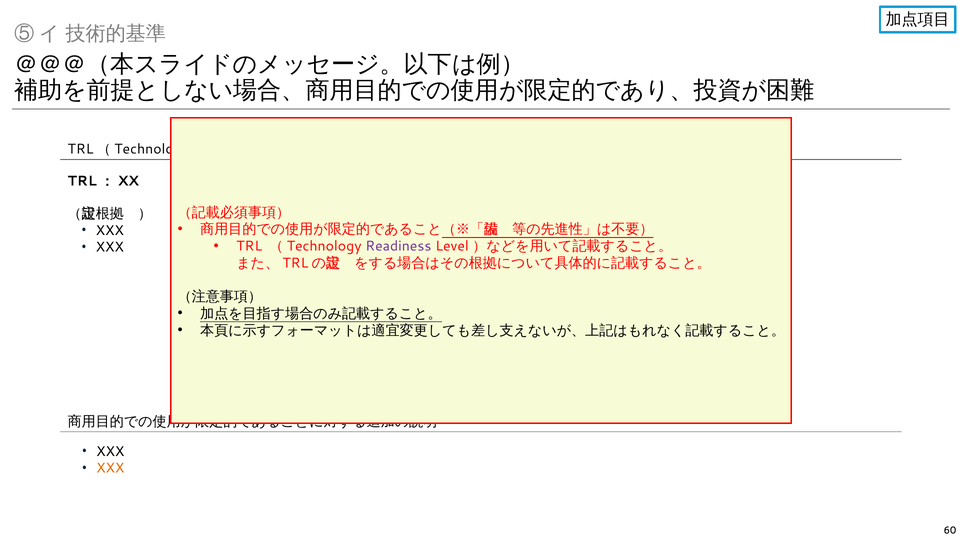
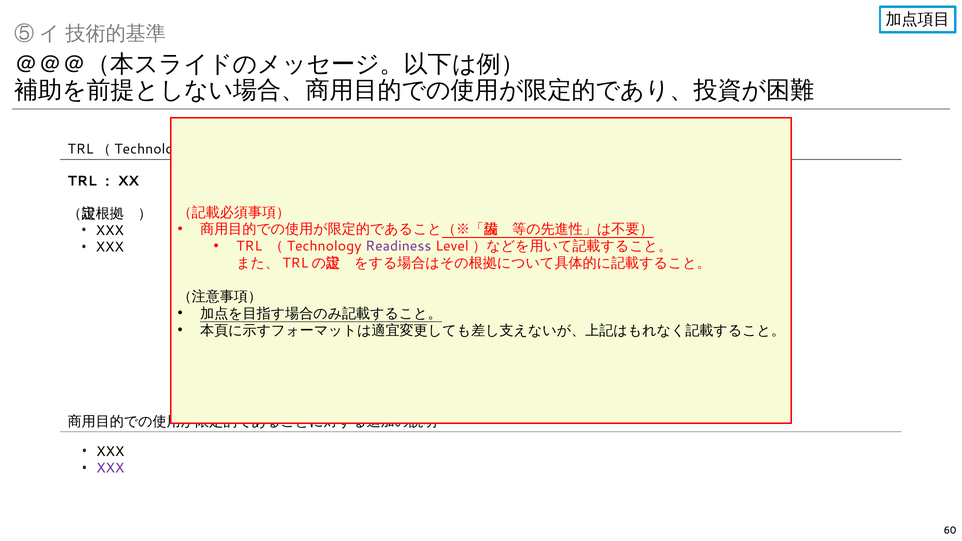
XXX colour: orange -> purple (110, 468)
